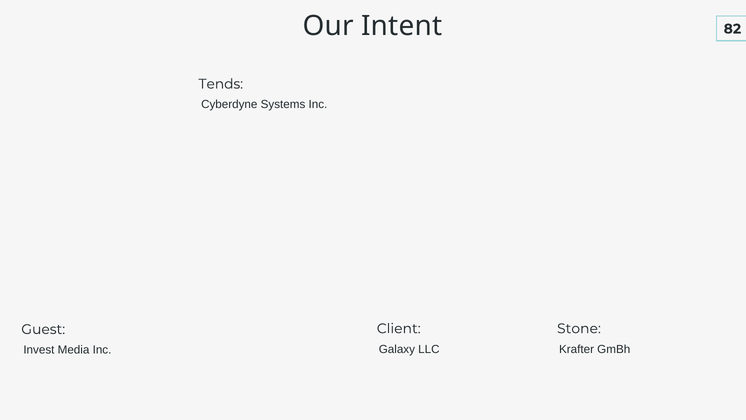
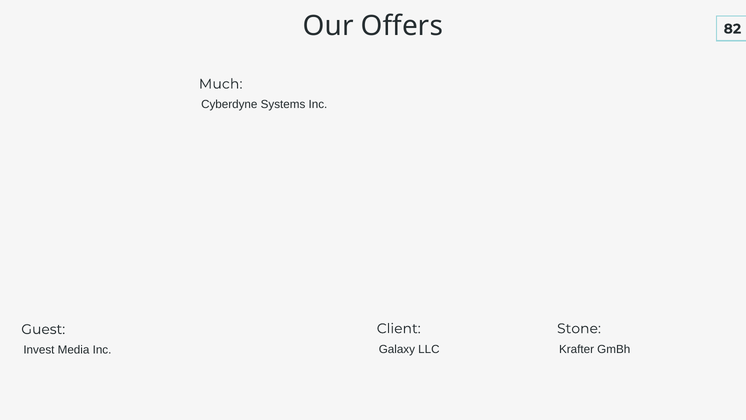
Intent: Intent -> Offers (402, 26)
Tends: Tends -> Much (221, 84)
